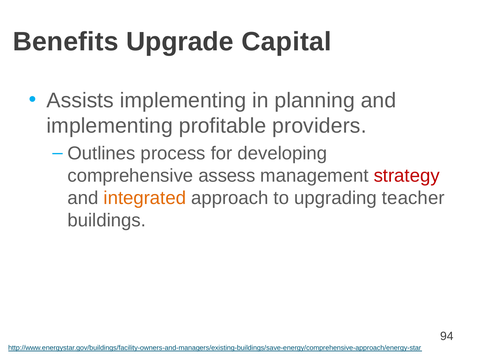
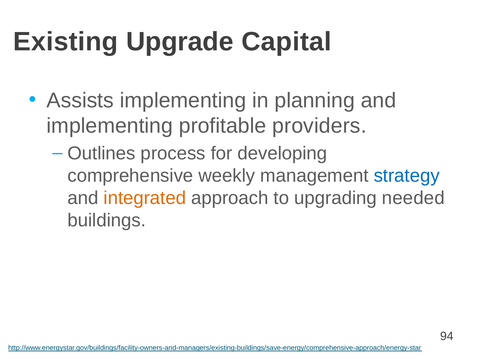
Benefits: Benefits -> Existing (66, 42)
assess: assess -> weekly (227, 176)
strategy colour: red -> blue (407, 176)
teacher: teacher -> needed (413, 198)
